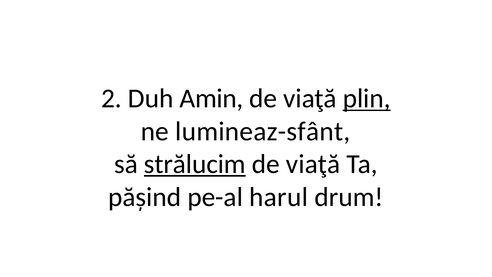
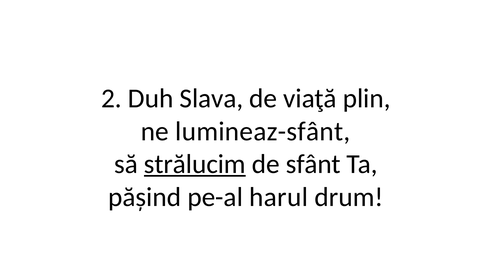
Amin: Amin -> Slava (211, 98)
plin underline: present -> none (367, 98)
viaţă: viaţă -> sfânt (313, 164)
